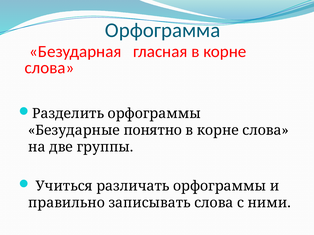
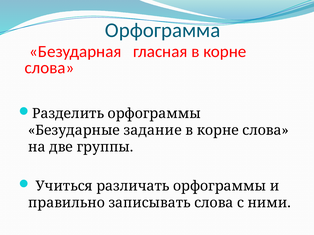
понятно: понятно -> задание (153, 131)
